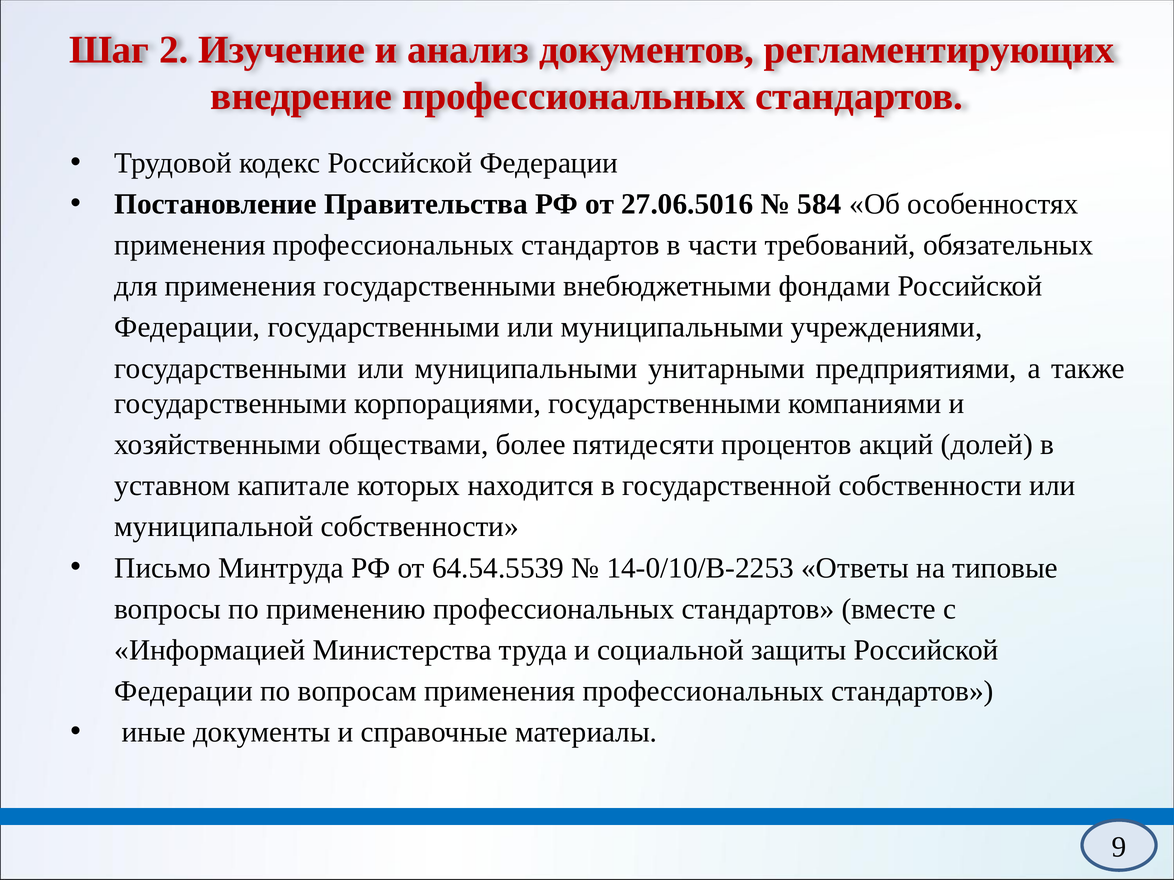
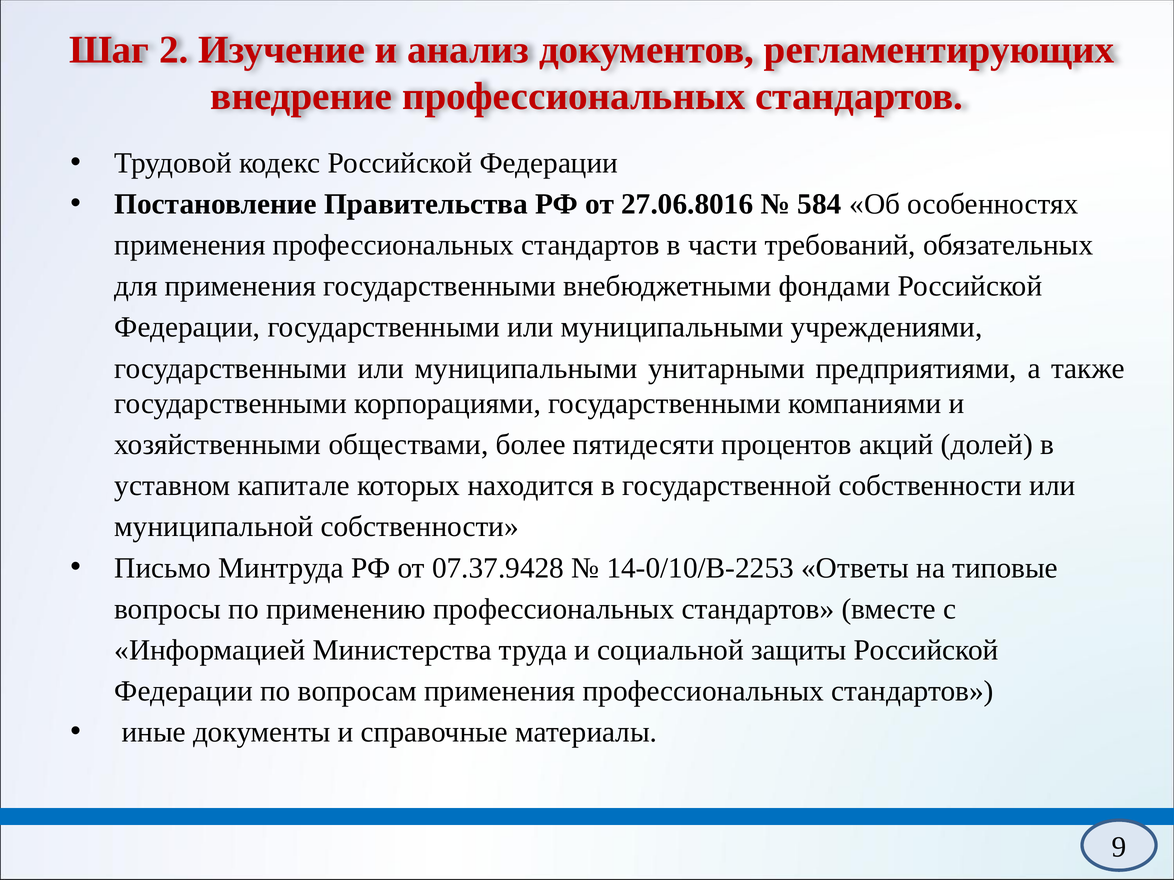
27.06.5016: 27.06.5016 -> 27.06.8016 (687, 204)
64.54.5539: 64.54.5539 -> 07.37.9428 (498, 568)
